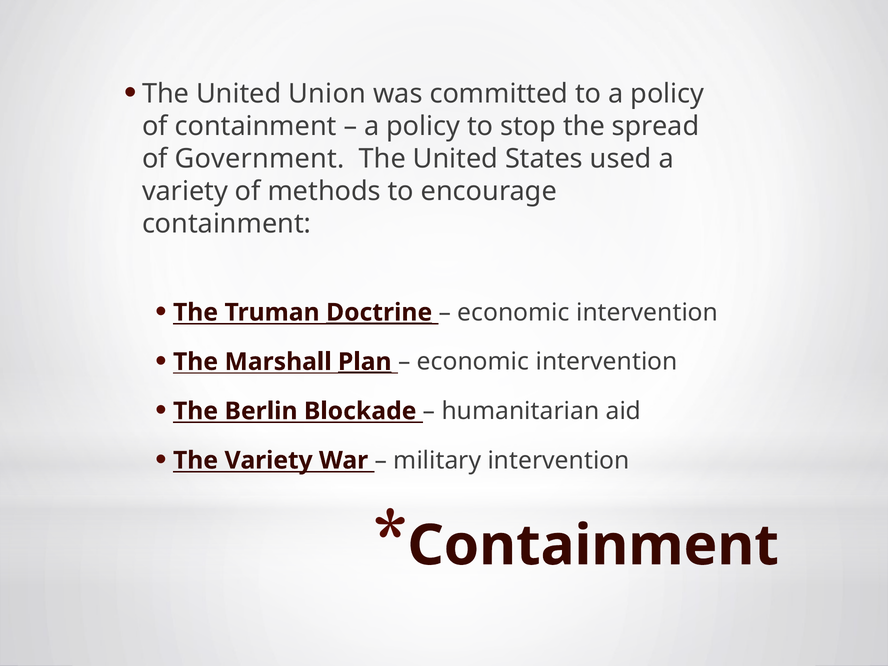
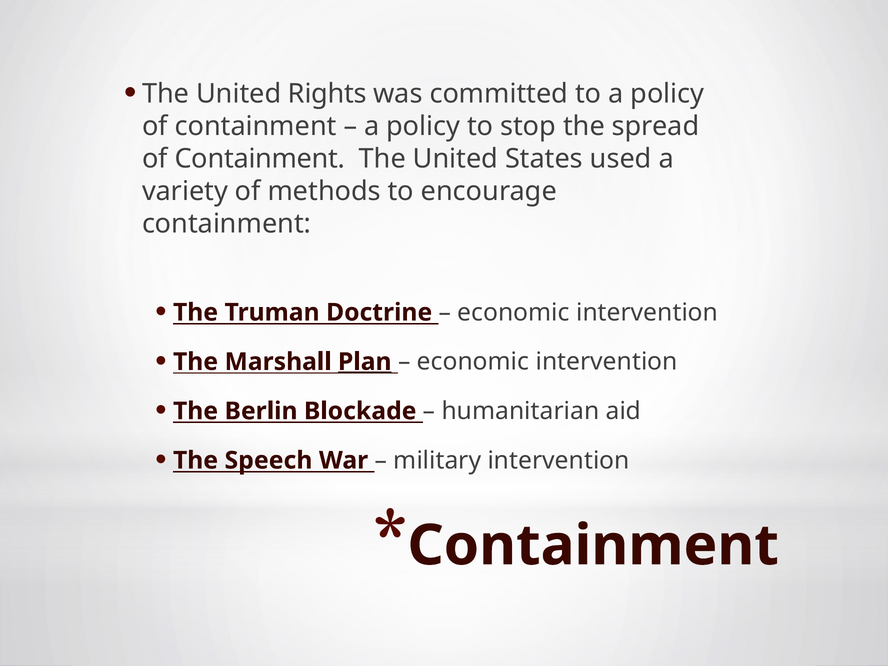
Union: Union -> Rights (327, 94)
Government: Government -> Containment (260, 159)
Doctrine underline: present -> none (379, 312)
The Variety: Variety -> Speech (268, 460)
